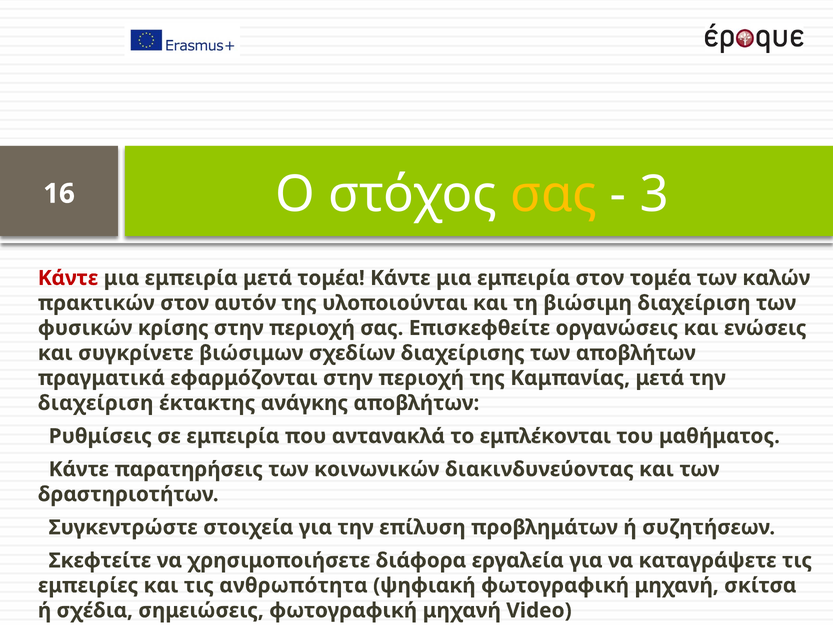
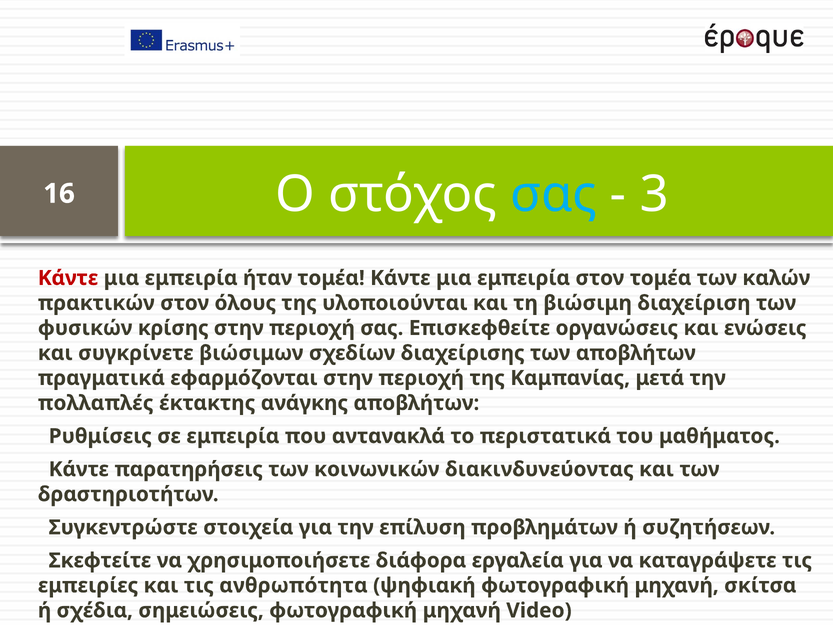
σας colour: yellow -> light blue (554, 194)
εμπειρία μετά: μετά -> ήταν (268, 278)
αυτόν: αυτόν -> όλους (245, 303)
διαχείριση: διαχείριση -> πολλαπλές (96, 403)
εμπλέκονται: εμπλέκονται -> περιστατικά (545, 436)
